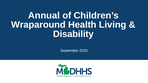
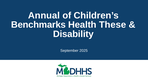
Wraparound: Wraparound -> Benchmarks (38, 25)
Living: Living -> These (113, 25)
